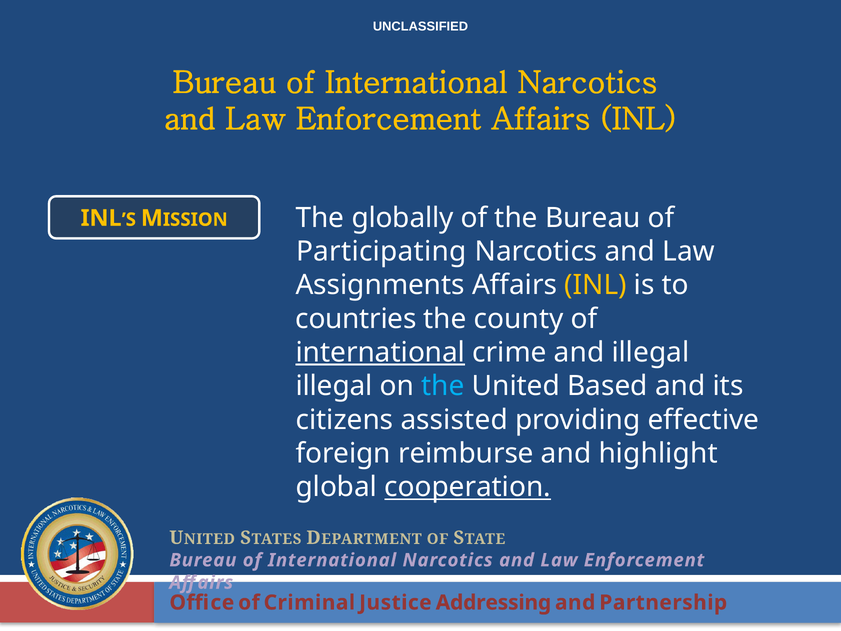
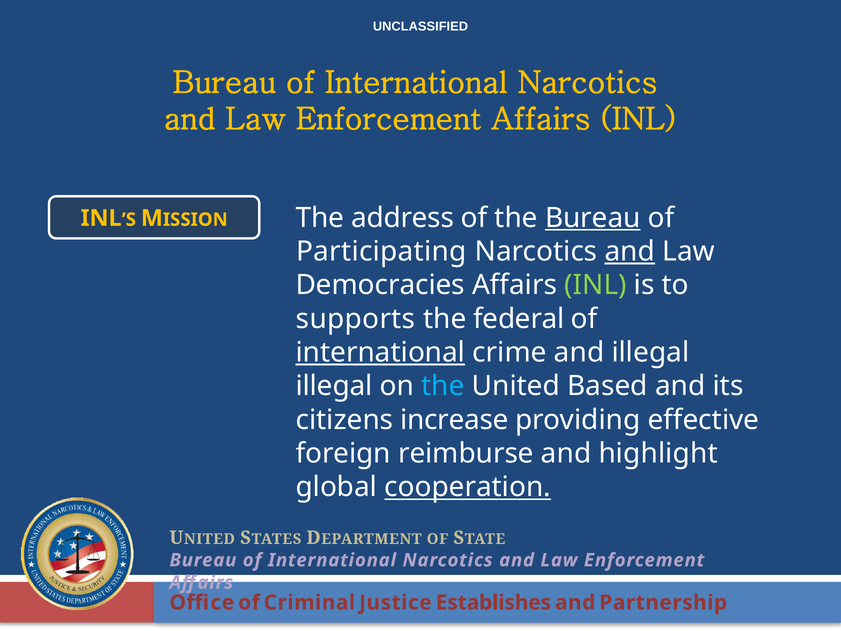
globally: globally -> address (403, 218)
Bureau underline: none -> present (593, 218)
and underline: none -> present (630, 251)
Assignments: Assignments -> Democracies (380, 285)
INL colour: yellow -> light green (596, 285)
countries: countries -> supports (356, 319)
county: county -> federal (519, 319)
assisted: assisted -> increase (454, 420)
Addressing: Addressing -> Establishes (493, 602)
